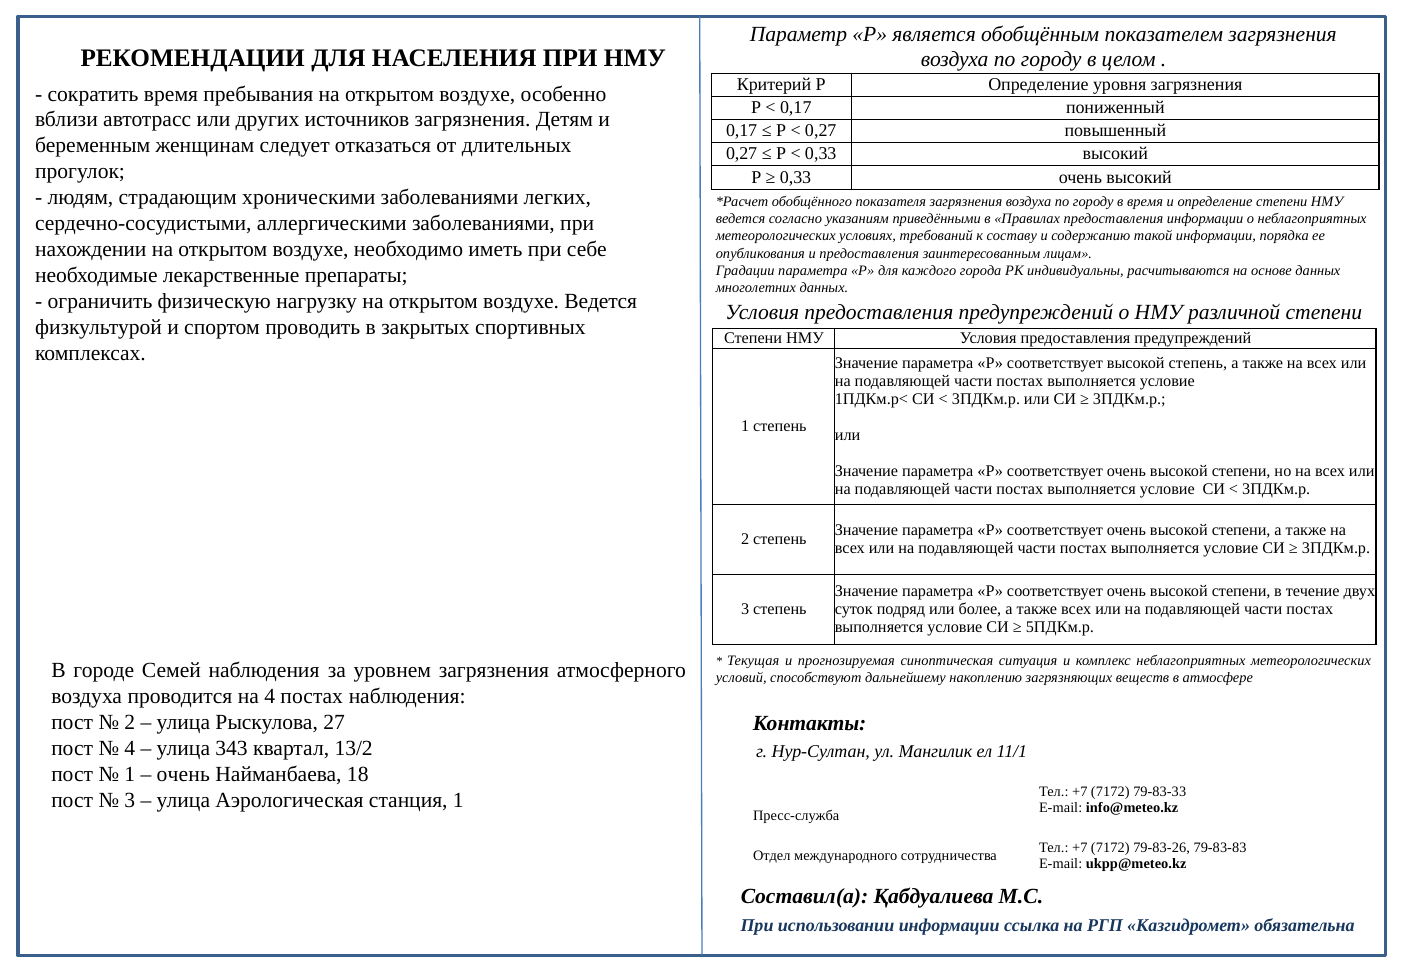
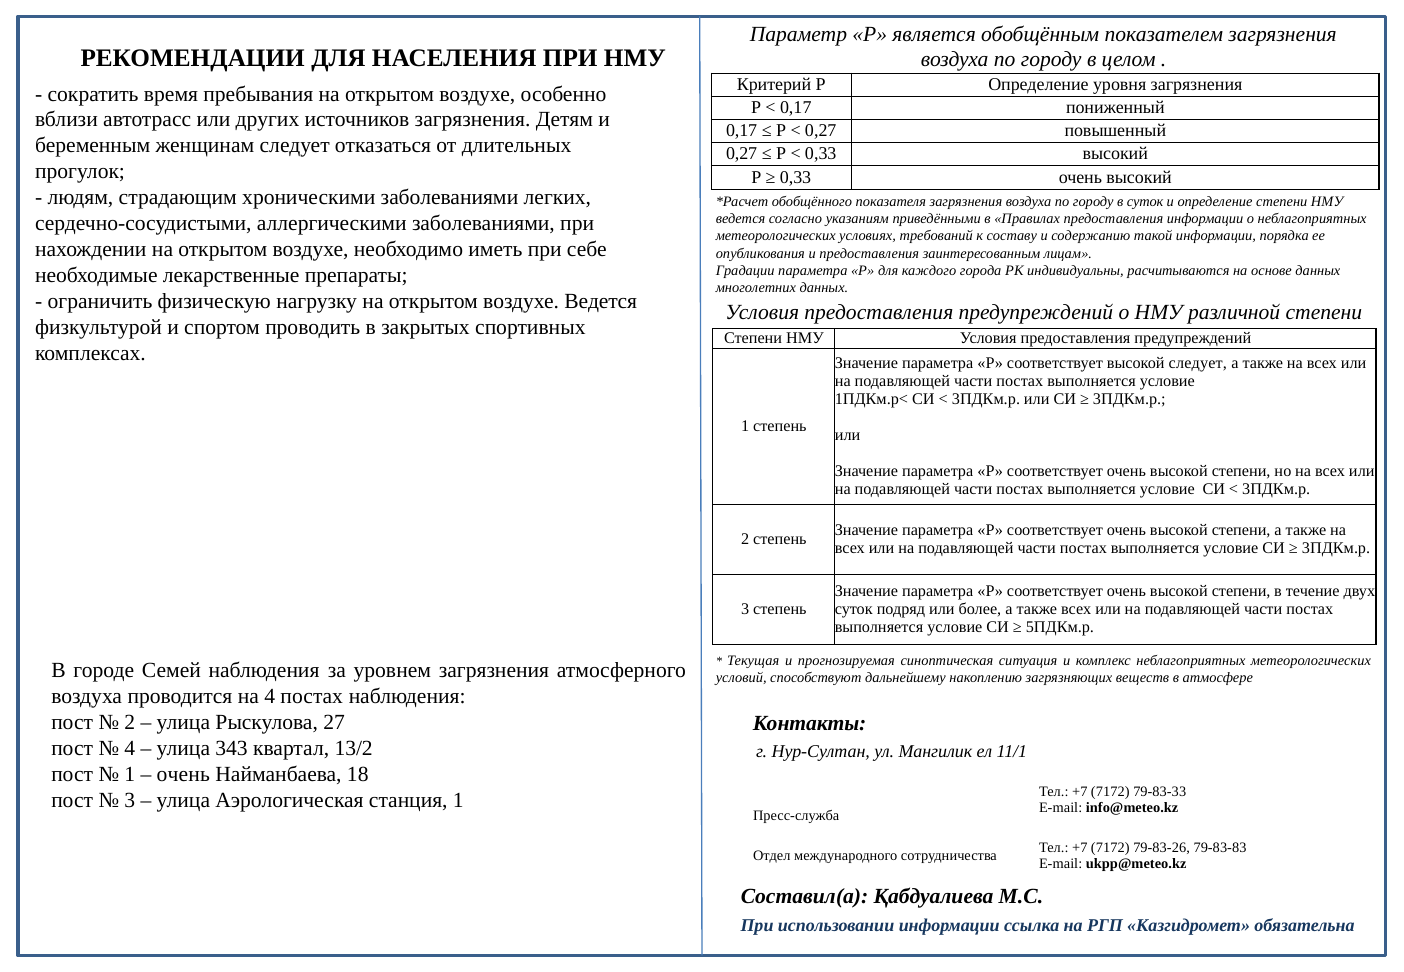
в время: время -> суток (1145, 202)
высокой степень: степень -> следует (1198, 363)
